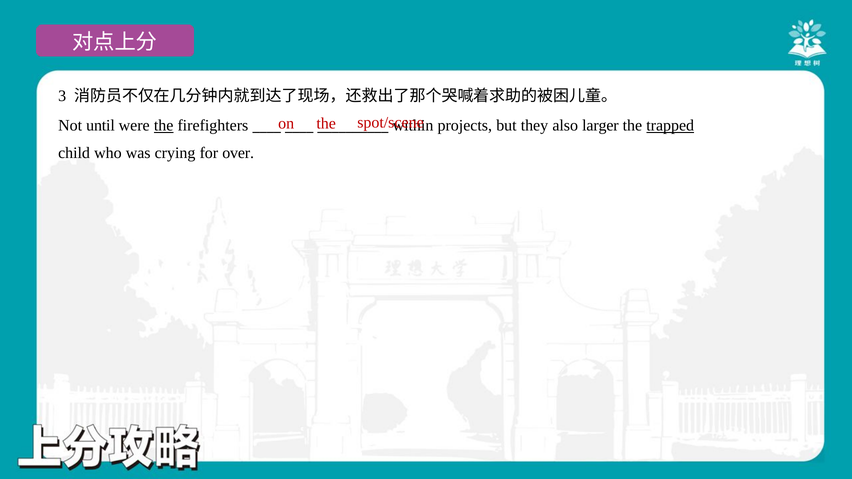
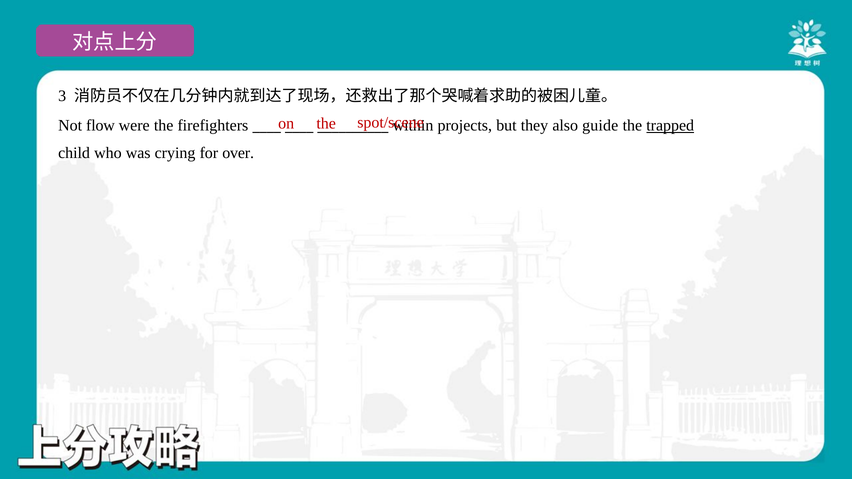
until: until -> flow (101, 126)
the underline: present -> none (164, 126)
larger: larger -> guide (600, 126)
